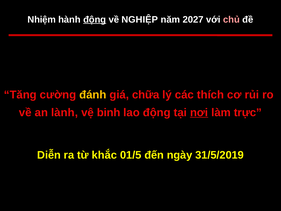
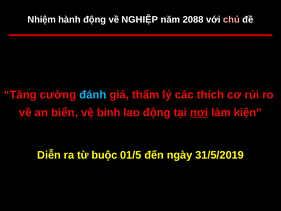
động underline: present -> none (95, 20)
2027: 2027 -> 2088 (193, 20)
đánh colour: yellow -> light blue (93, 95)
chữa: chữa -> thẩm (146, 95)
lành: lành -> biển (65, 112)
trực: trực -> kiện (248, 112)
khắc: khắc -> buộc (104, 155)
